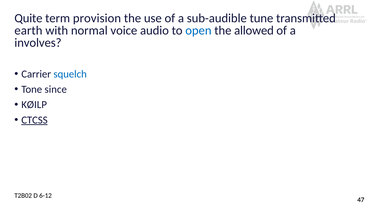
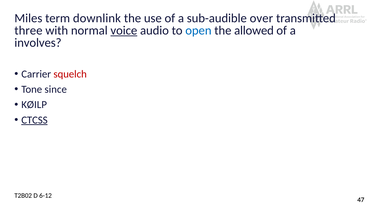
Quite: Quite -> Miles (28, 18)
provision: provision -> downlink (97, 18)
tune: tune -> over (261, 18)
earth: earth -> three (28, 30)
voice underline: none -> present (124, 30)
squelch colour: blue -> red (70, 74)
